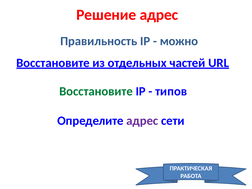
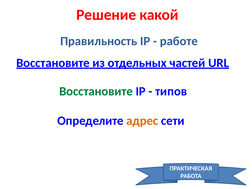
Решение адрес: адрес -> какой (159, 15)
можно: можно -> работе (179, 41)
адрес colour: purple -> orange (142, 121)
